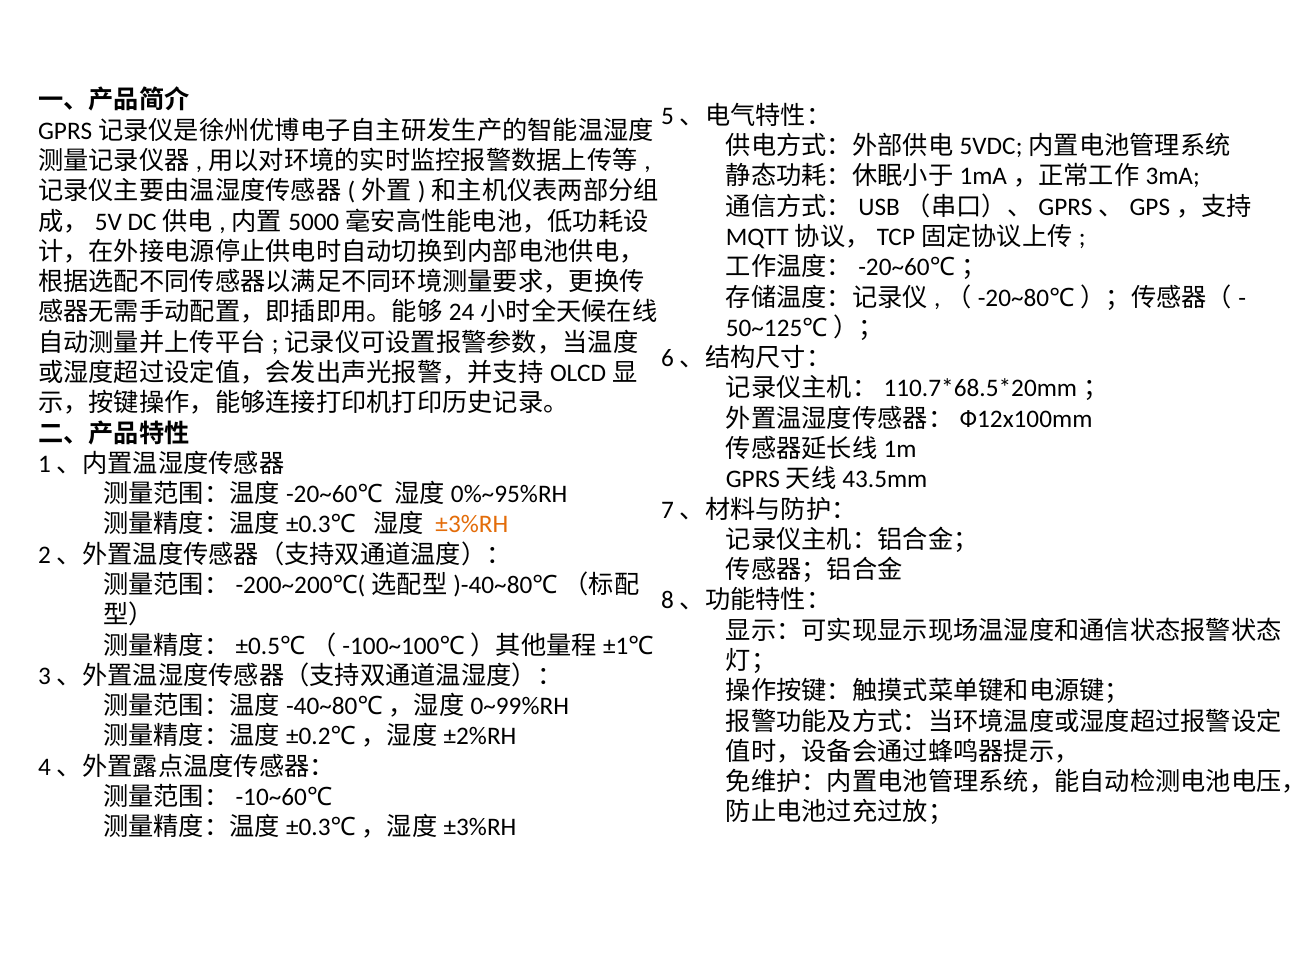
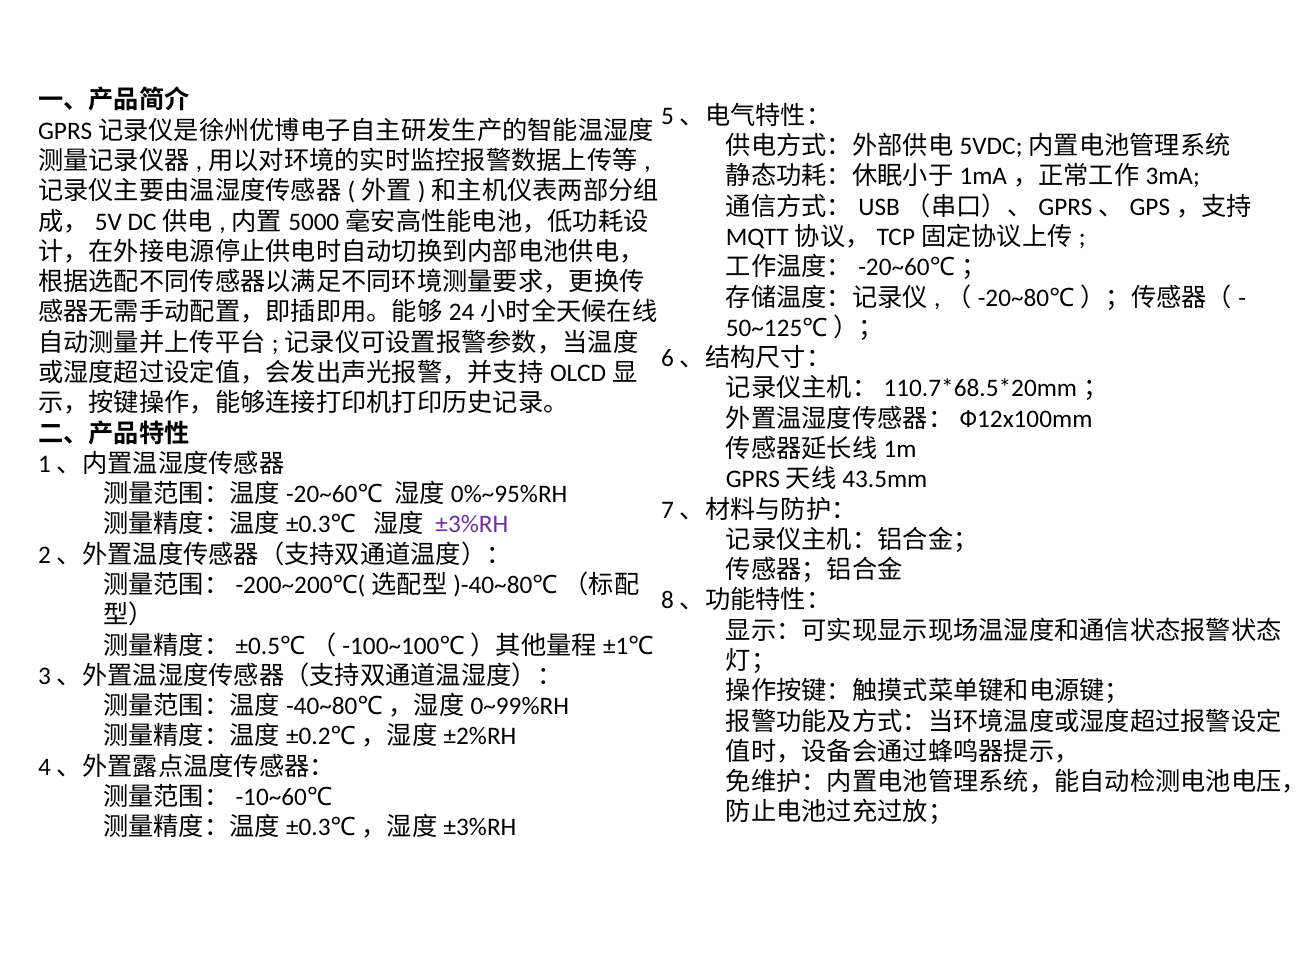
±3%RH colour: orange -> purple (472, 525)
